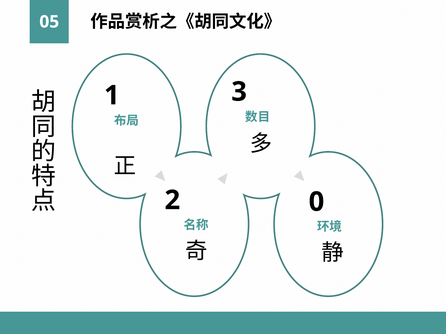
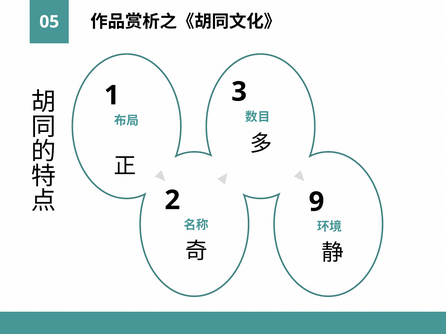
0: 0 -> 9 (316, 202)
